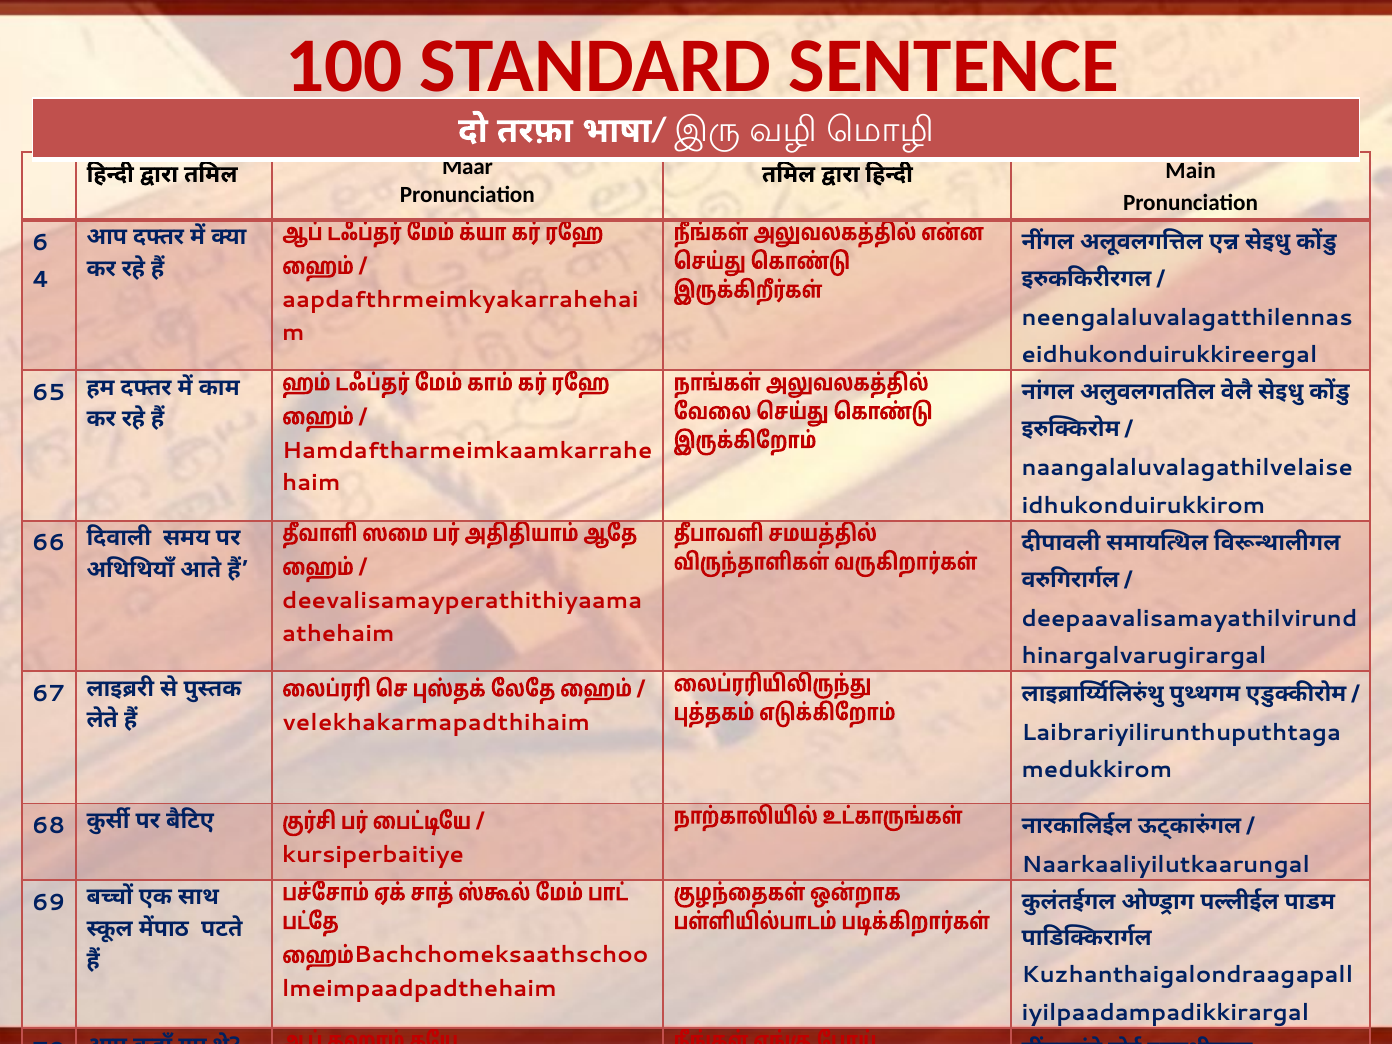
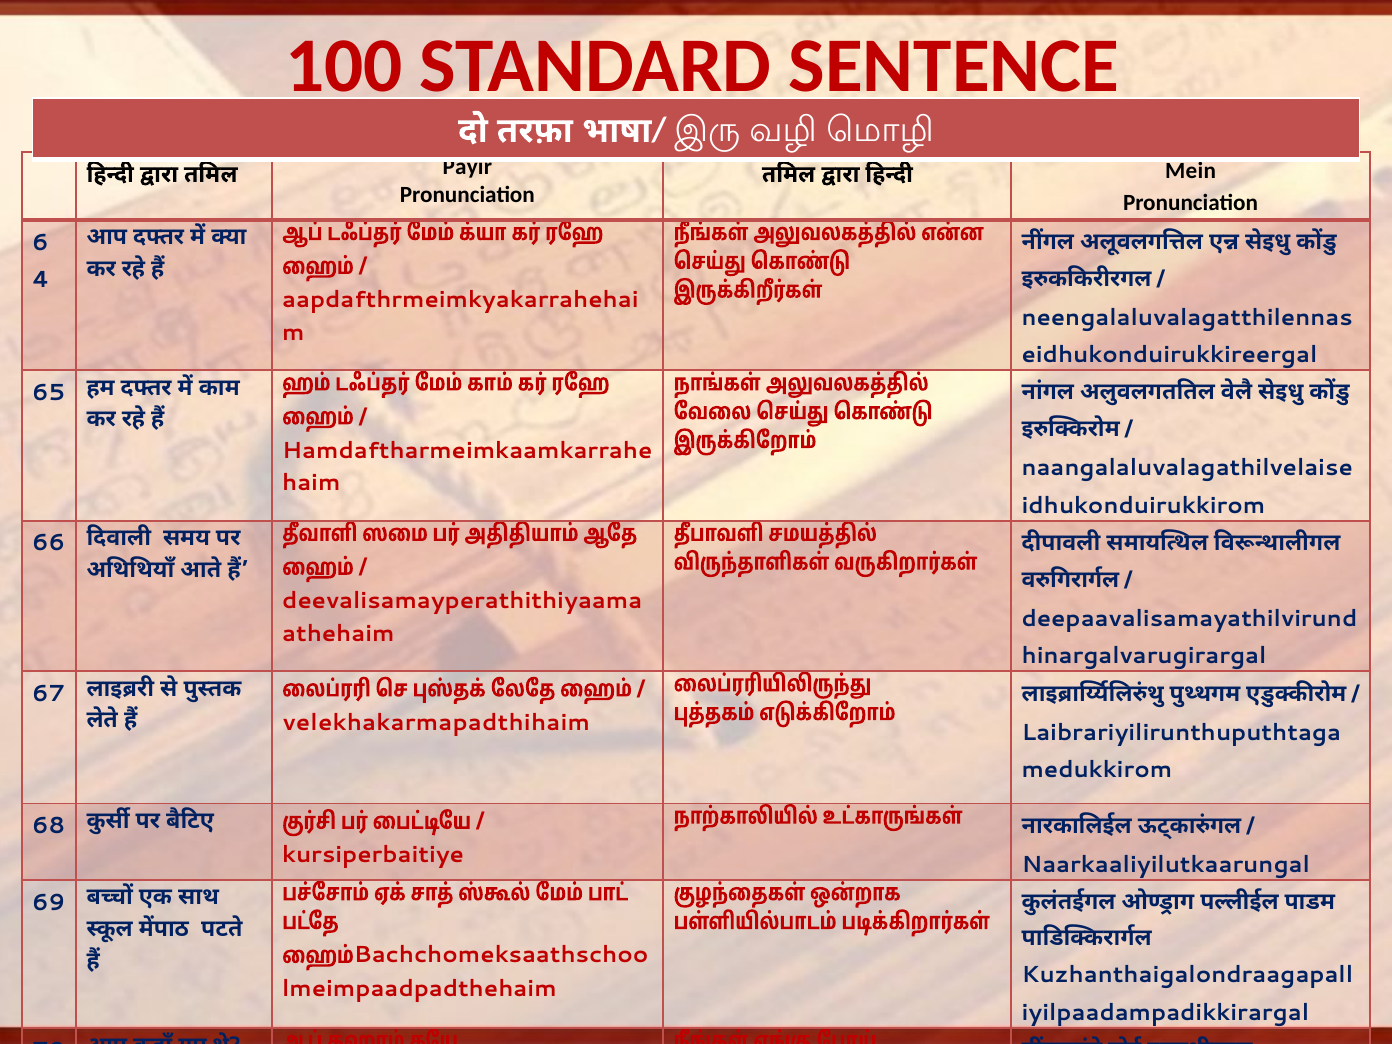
Maar: Maar -> Payir (467, 167)
Main: Main -> Mein (1191, 171)
